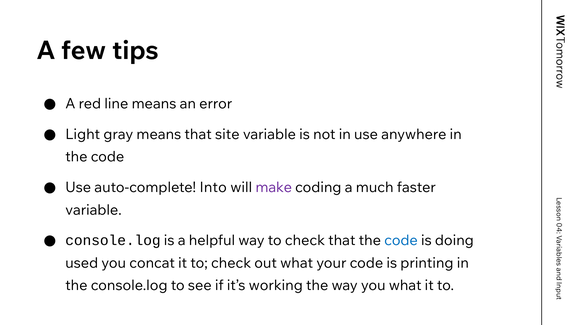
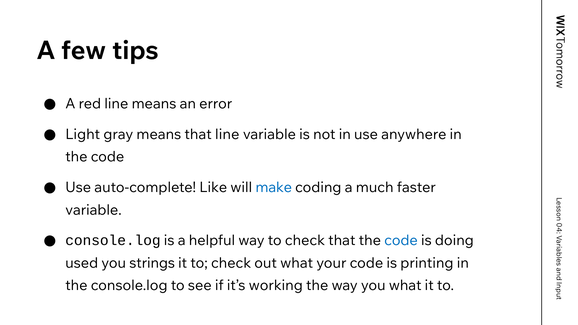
that site: site -> line (227, 134)
Into: Into -> Like (213, 187)
make colour: purple -> blue (274, 187)
concat: concat -> strings (152, 263)
